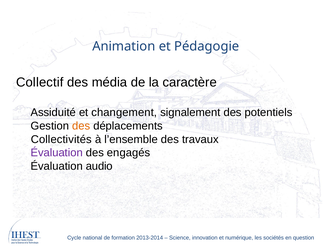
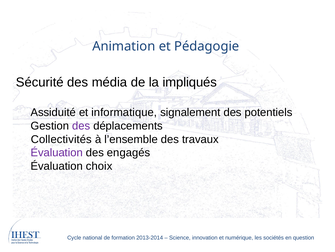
Collectif: Collectif -> Sécurité (40, 82)
caractère: caractère -> impliqués (190, 82)
changement: changement -> informatique (124, 112)
des colour: orange -> purple (81, 126)
audio: audio -> choix (99, 166)
